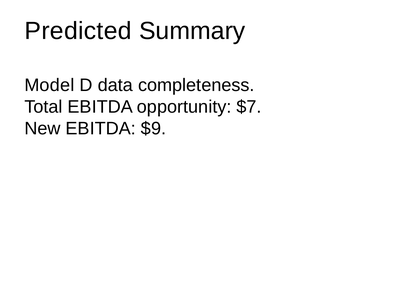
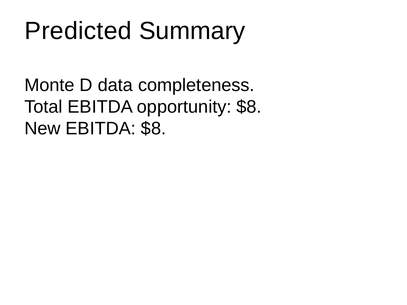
Model: Model -> Monte (49, 85)
opportunity $7: $7 -> $8 (249, 107)
EBITDA $9: $9 -> $8 (154, 129)
